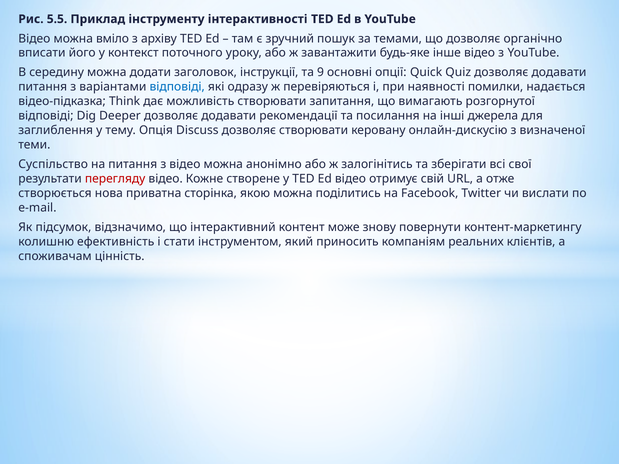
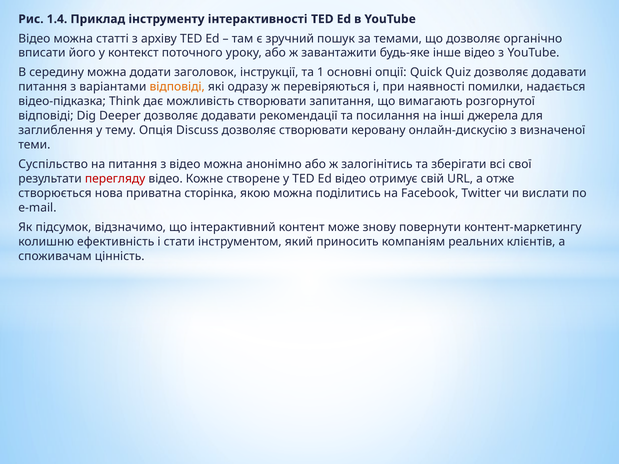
5.5: 5.5 -> 1.4 (57, 19)
вміло: вміло -> статті (112, 39)
9: 9 -> 1 (320, 73)
відповіді colour: blue -> orange (177, 87)
